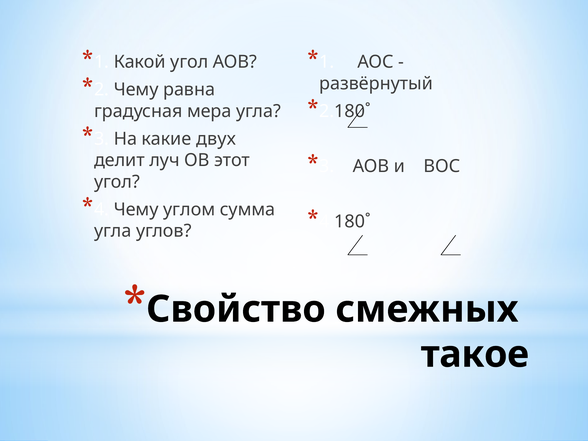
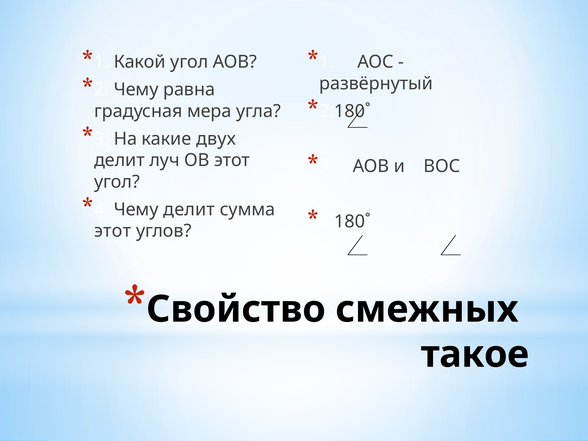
Чему углом: углом -> делит (189, 209)
угла: угла -> этот (113, 231)
